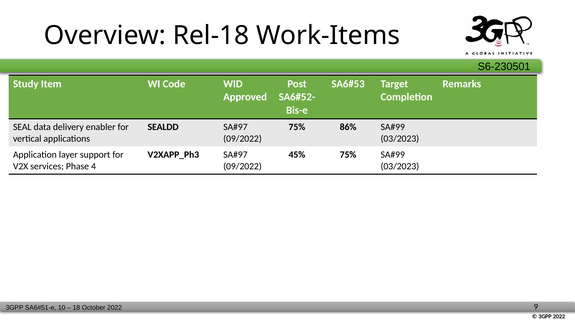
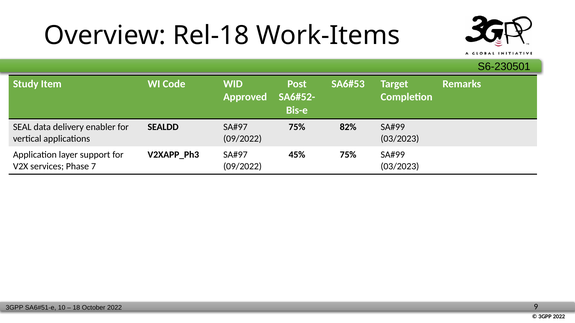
86%: 86% -> 82% (348, 127)
4: 4 -> 7 (94, 166)
